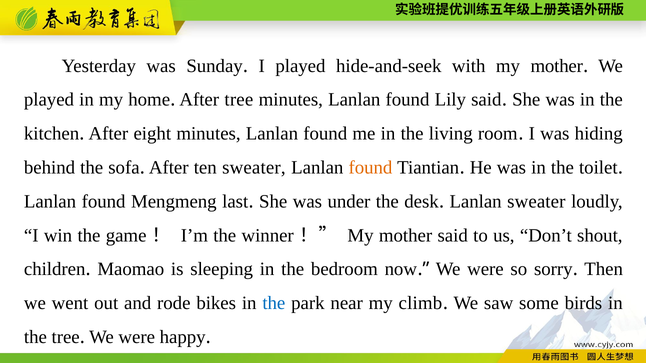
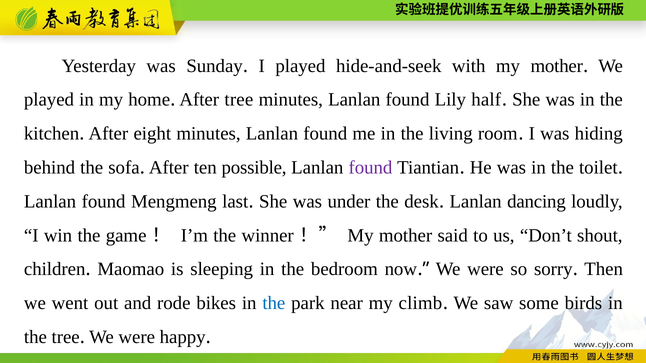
Lily said: said -> half (486, 100)
ten sweater: sweater -> possible (254, 168)
found colour: orange -> purple (370, 168)
Lanlan sweater: sweater -> dancing (536, 202)
